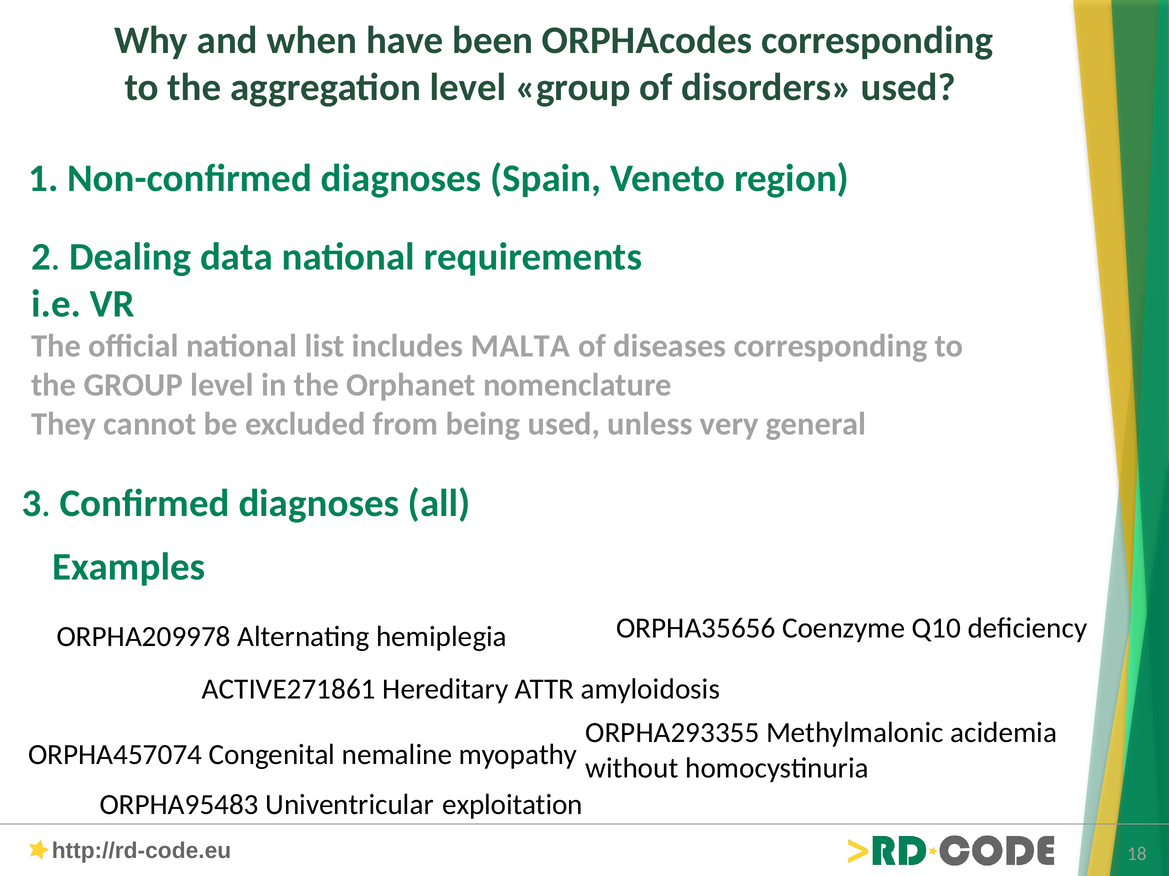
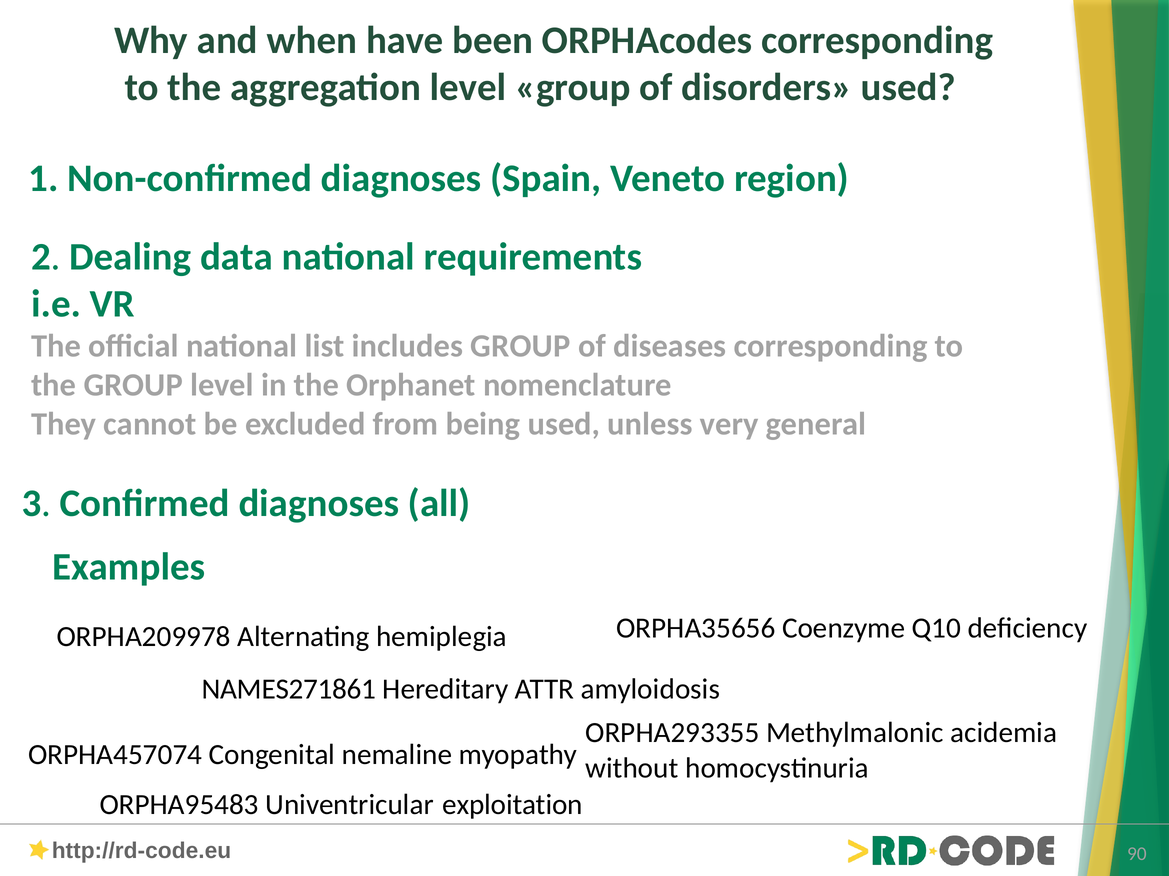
includes MALTA: MALTA -> GROUP (520, 346)
ACTIVE271861: ACTIVE271861 -> NAMES271861 (289, 690)
18: 18 -> 90 (1137, 855)
